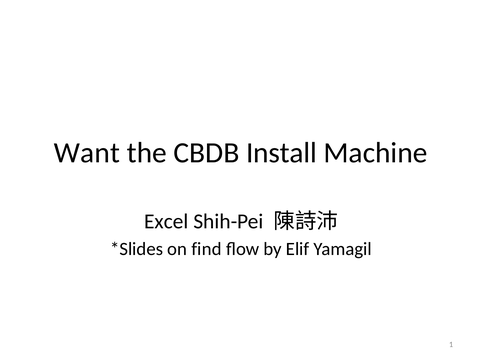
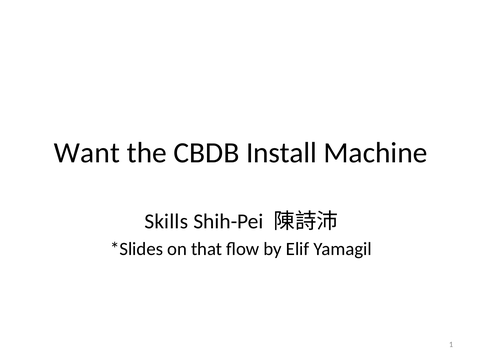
Excel: Excel -> Skills (166, 222)
find: find -> that (207, 249)
